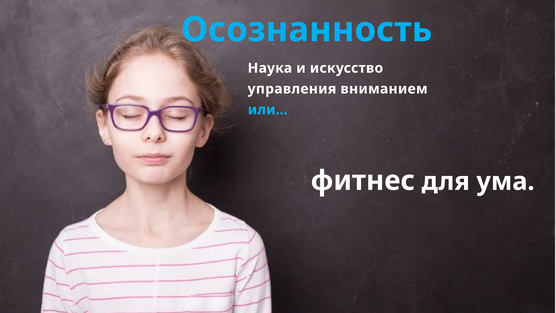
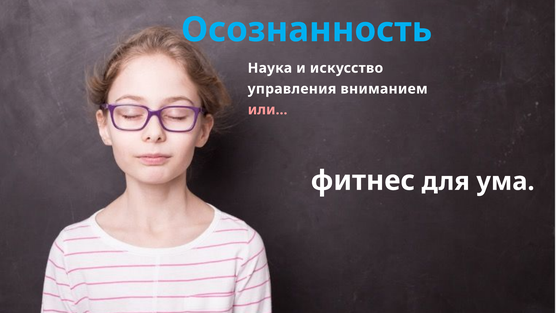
или… colour: light blue -> pink (268, 110)
